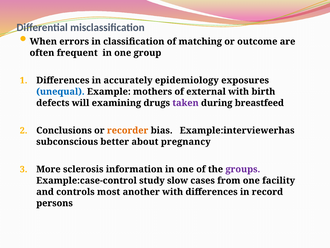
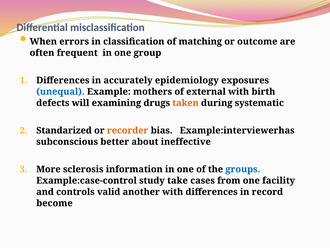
taken colour: purple -> orange (186, 103)
breastfeed: breastfeed -> systematic (259, 103)
Conclusions: Conclusions -> Standarized (64, 130)
pregnancy: pregnancy -> ineffective (186, 141)
groups colour: purple -> blue (243, 169)
slow: slow -> take (177, 180)
most: most -> valid (109, 192)
persons: persons -> become (54, 203)
